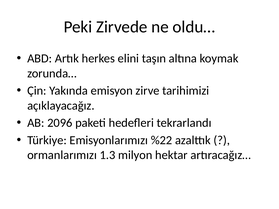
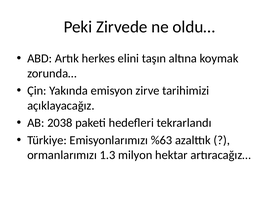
2096: 2096 -> 2038 (60, 123)
%22: %22 -> %63 (162, 140)
